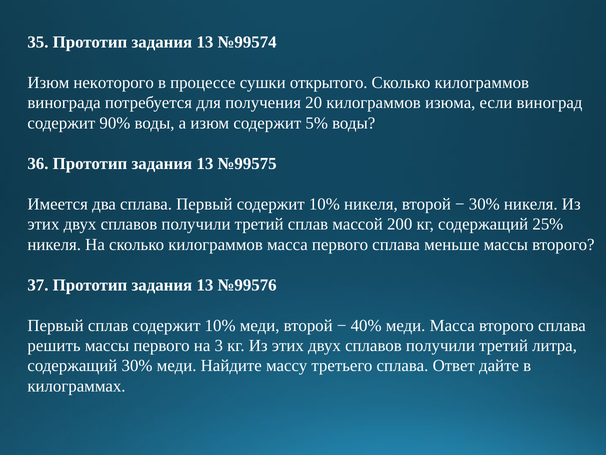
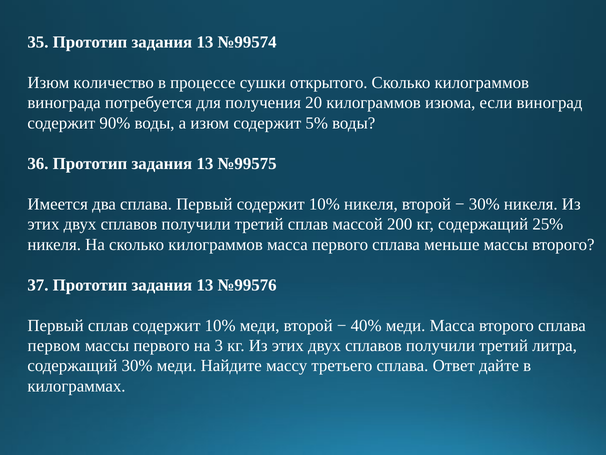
некоторого: некоторого -> количество (114, 83)
решить: решить -> первом (54, 345)
